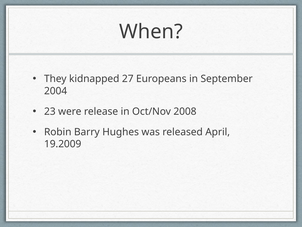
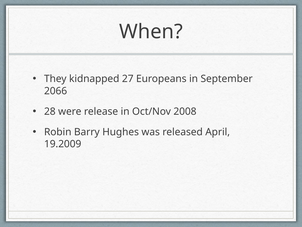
2004: 2004 -> 2066 (56, 91)
23: 23 -> 28 (50, 111)
